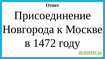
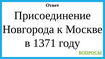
1472: 1472 -> 1371 (44, 43)
